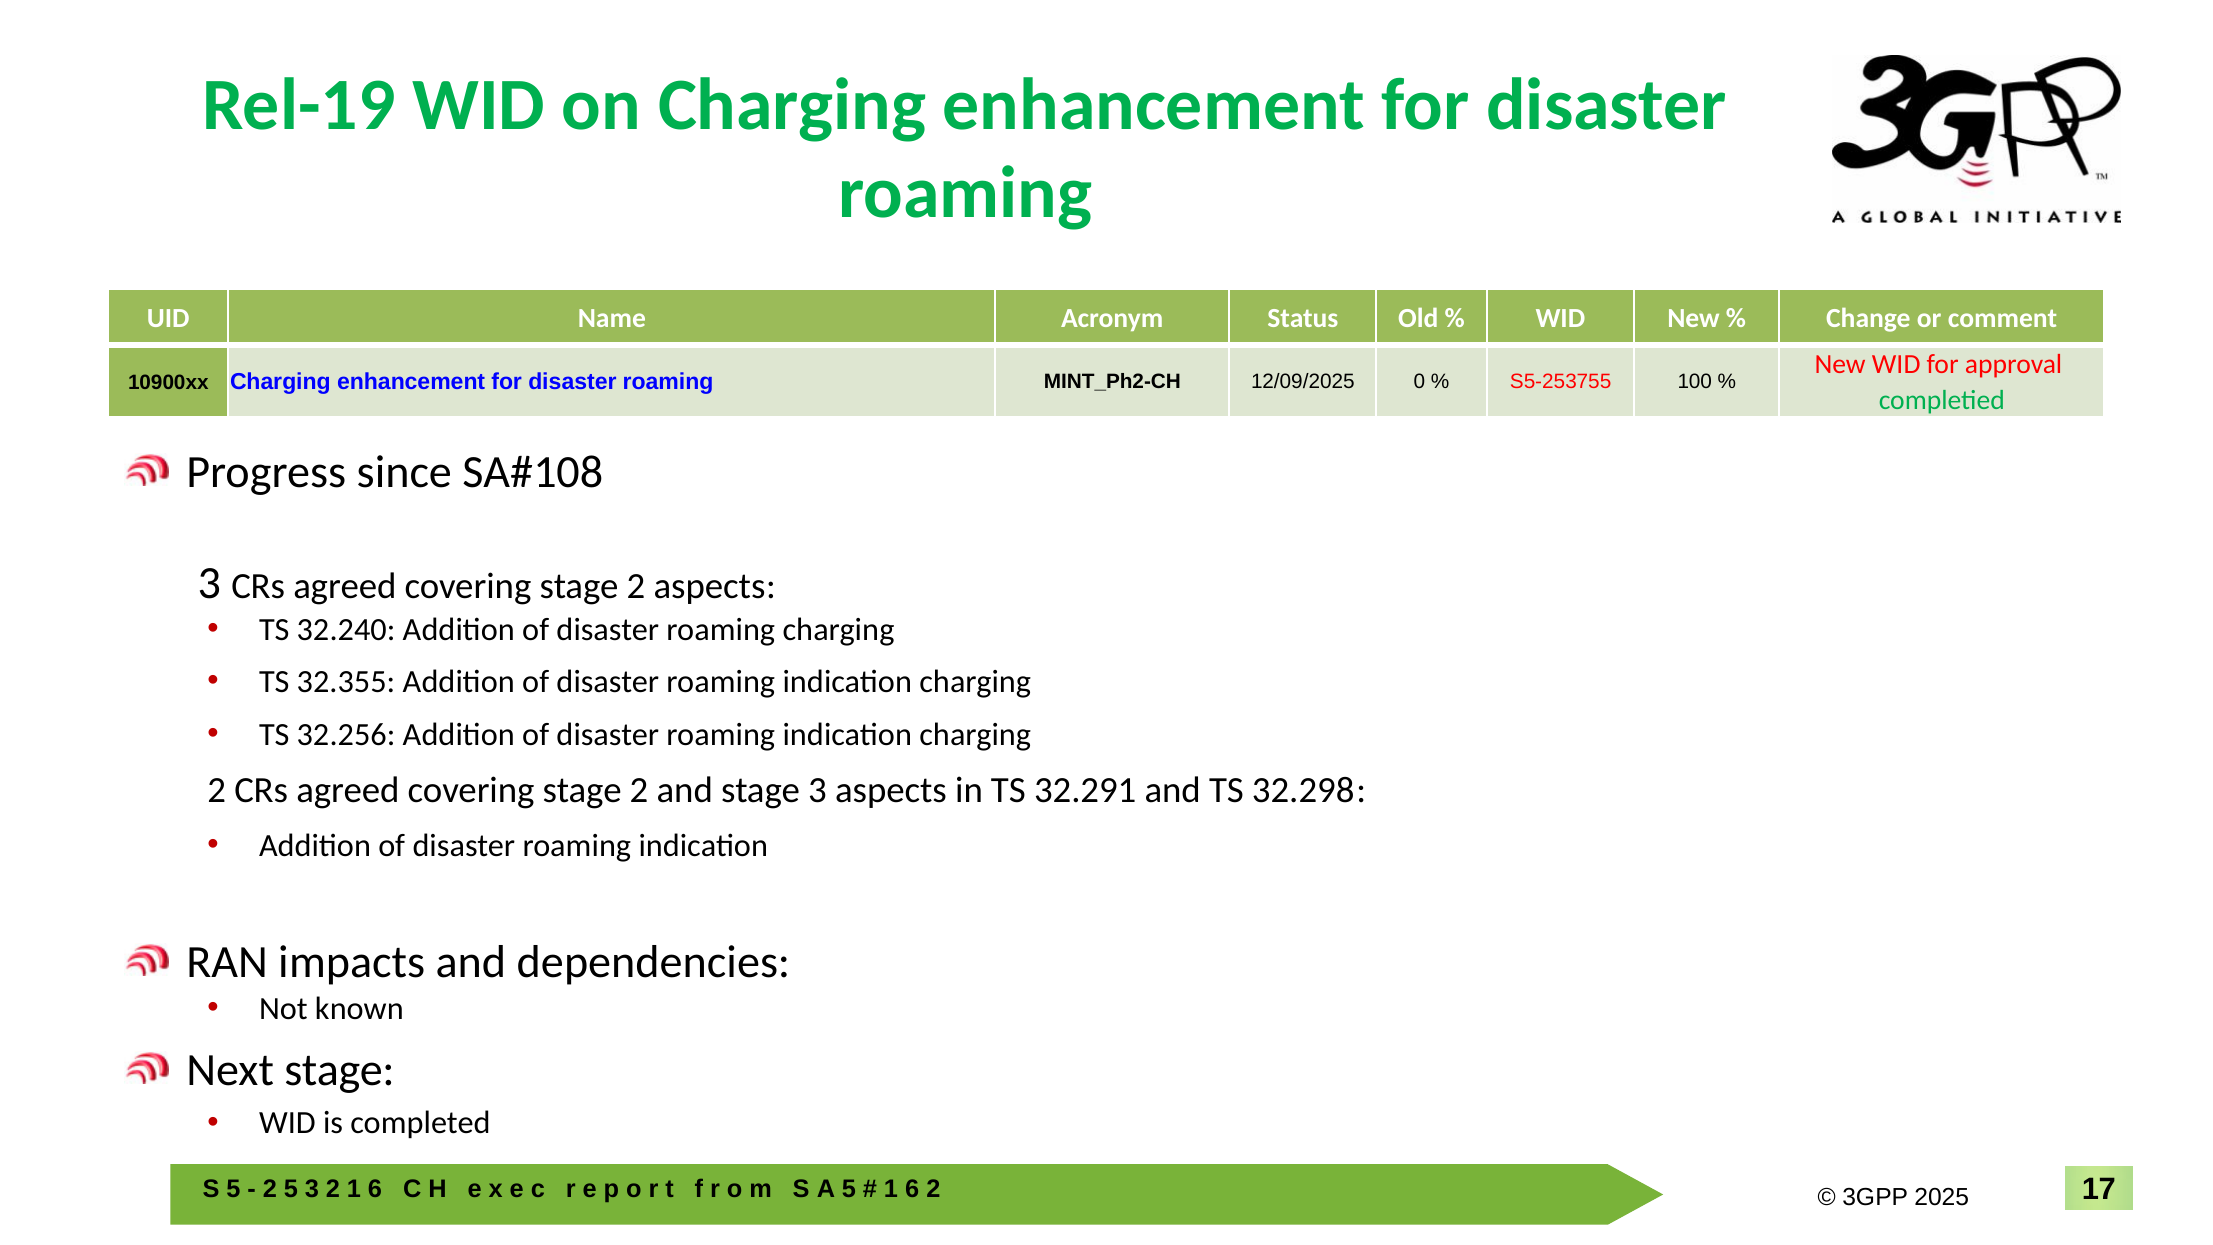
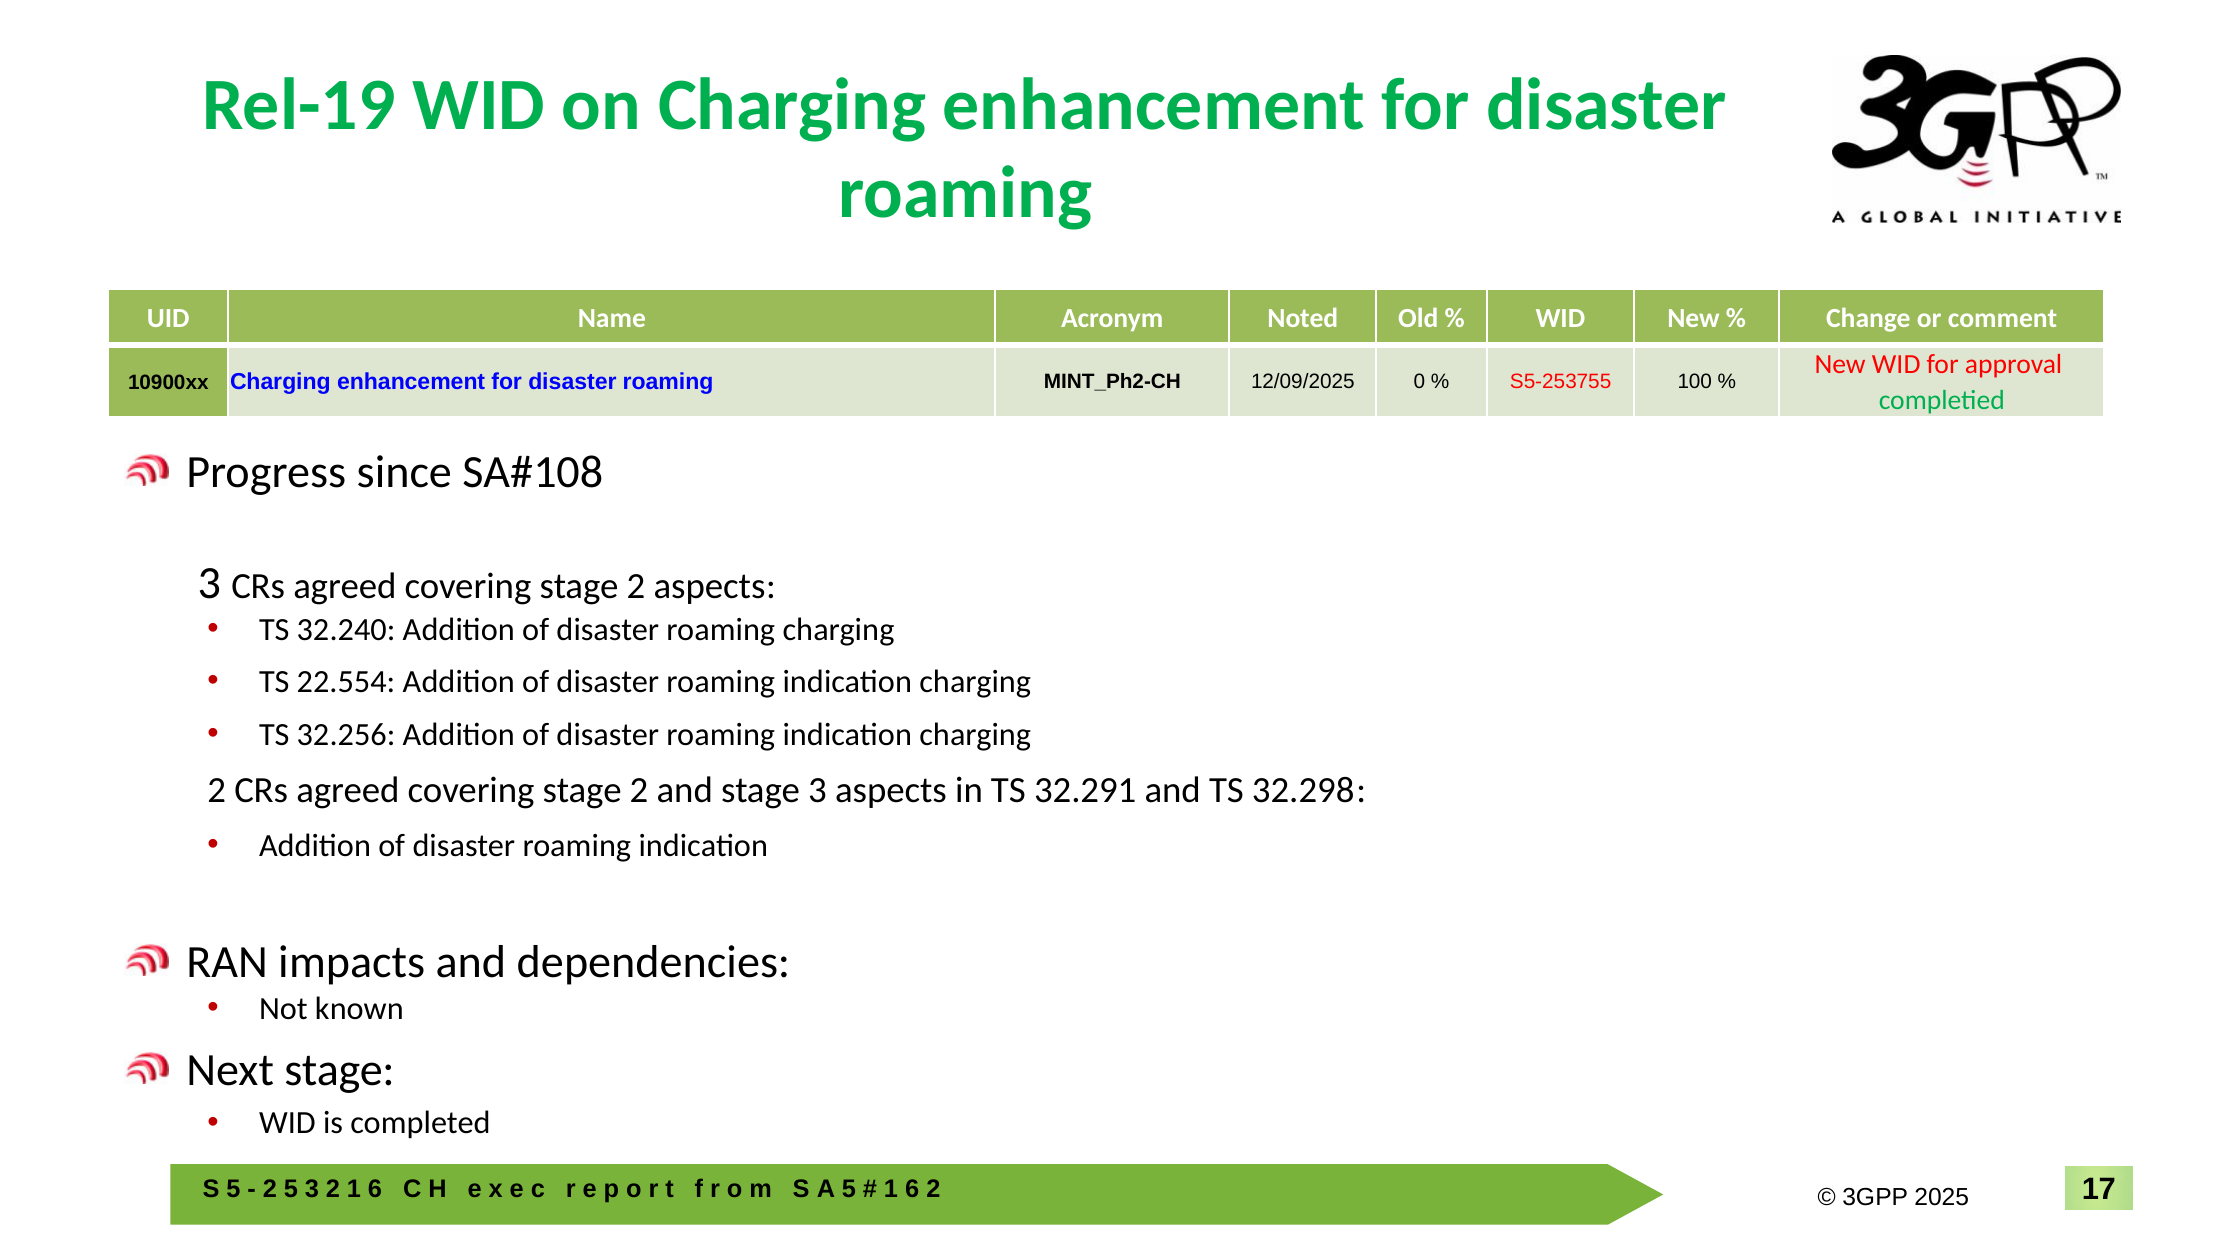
Status: Status -> Noted (1303, 318)
32.355: 32.355 -> 22.554 (346, 682)
